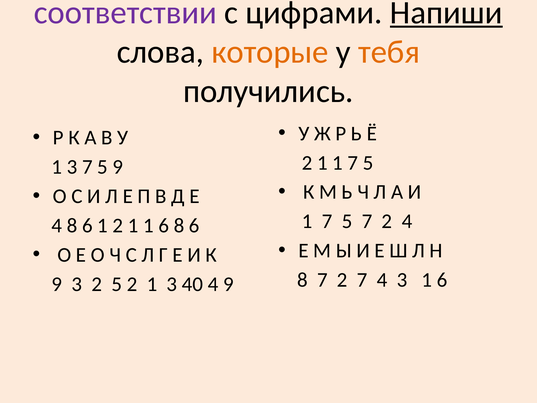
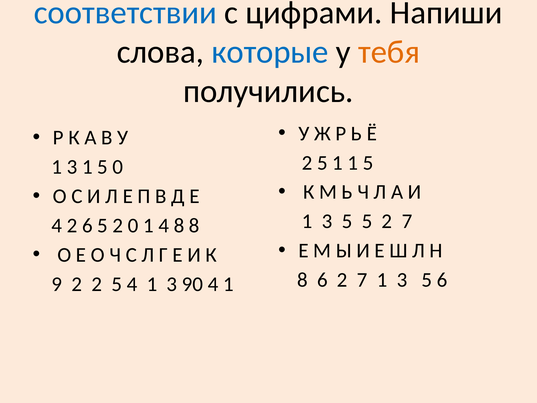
соответствии colour: purple -> blue (125, 13)
Напиши underline: present -> none (446, 13)
которые colour: orange -> blue (270, 52)
1: 1 -> 5 (322, 163)
7: 7 -> 1 (353, 163)
3 7: 7 -> 1 (87, 167)
5 9: 9 -> 0 (118, 167)
7: 7 -> 3 (327, 221)
5 7: 7 -> 5 (367, 221)
4: 4 -> 7 (407, 221)
4 8: 8 -> 2 (72, 225)
6 1: 1 -> 5 (103, 225)
1: 1 -> 0 (133, 225)
6: 6 -> 4 (164, 225)
6: 6 -> 8 (194, 225)
8 7: 7 -> 6 (322, 280)
7 4: 4 -> 1 (382, 280)
1: 1 -> 5 (427, 280)
9 3: 3 -> 2 (77, 284)
5 2: 2 -> 4 (132, 284)
40: 40 -> 90 (192, 284)
9: 9 -> 1 (228, 284)
